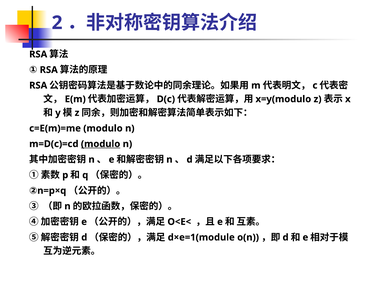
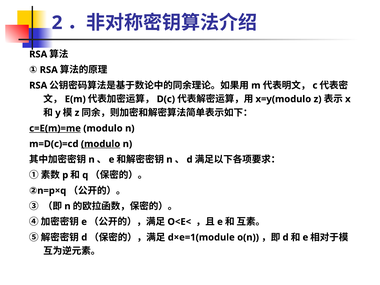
c=E(m)=me underline: none -> present (55, 128)
